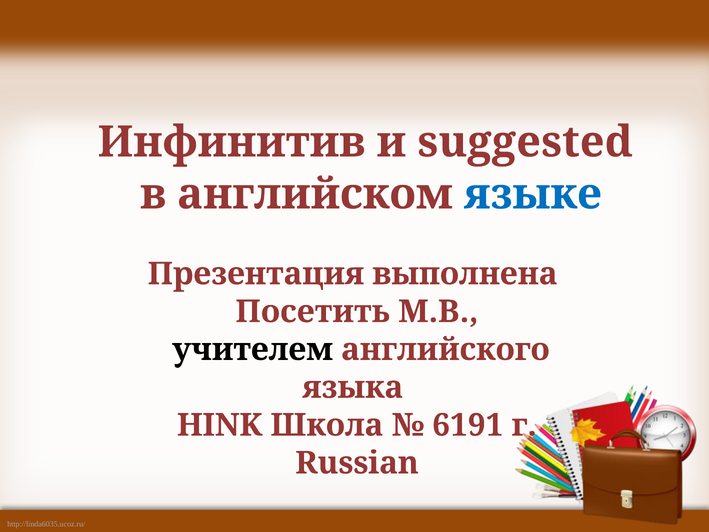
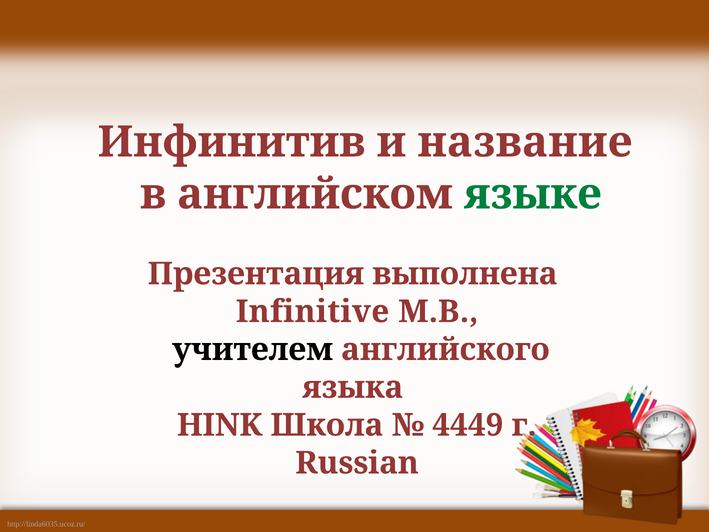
suggested: suggested -> название (525, 142)
языке colour: blue -> green (533, 194)
Посетить: Посетить -> Infinitive (313, 312)
6191: 6191 -> 4449 (468, 425)
